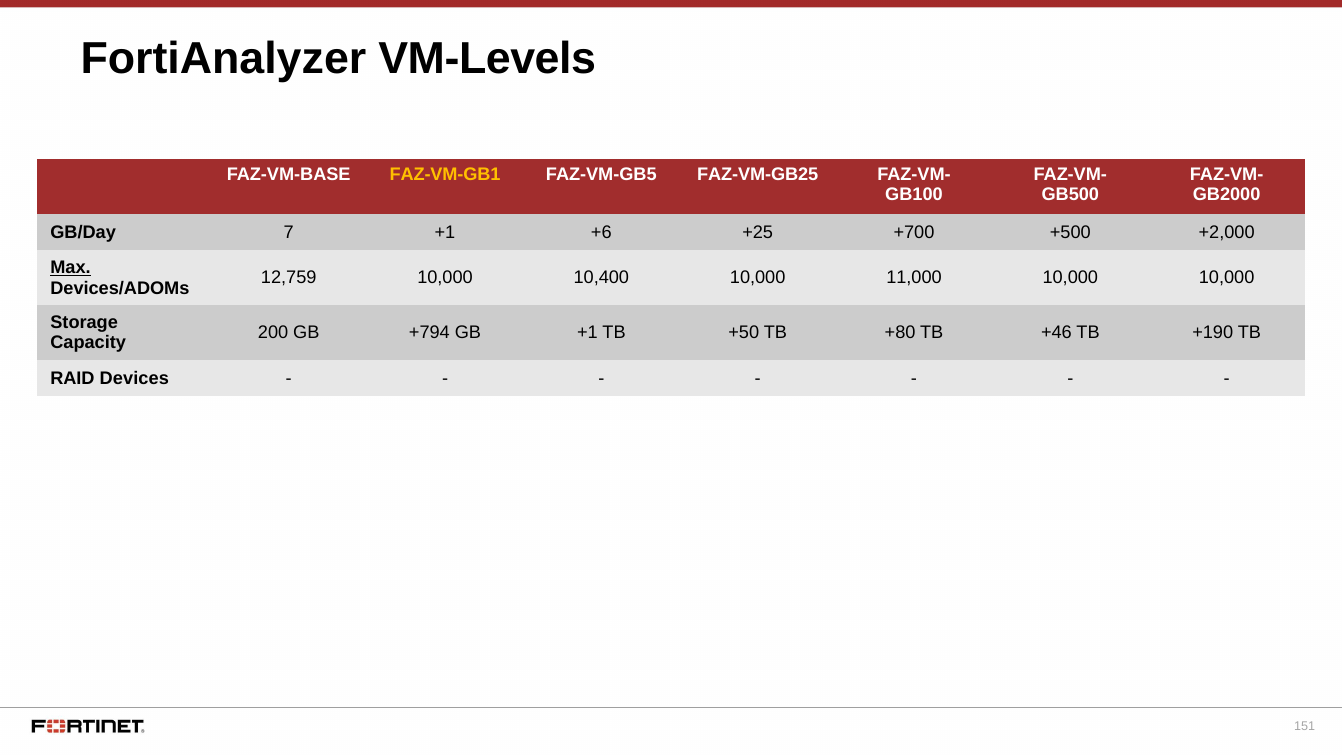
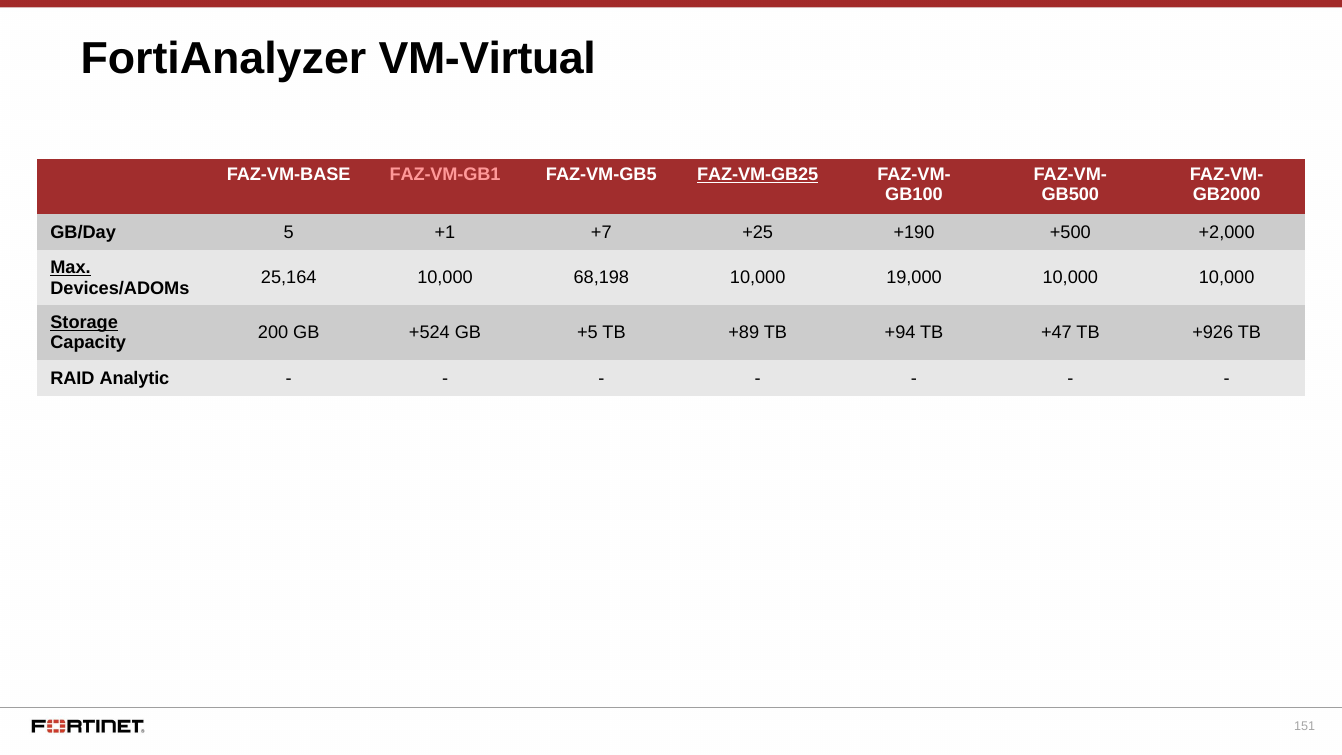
VM-Levels: VM-Levels -> VM-Virtual (487, 58)
FAZ-VM-GB1 colour: yellow -> pink (445, 174)
FAZ-VM-GB25 underline: none -> present (758, 174)
7: 7 -> 5 (289, 232)
+6: +6 -> +7 (601, 232)
+700: +700 -> +190 (914, 232)
12,759: 12,759 -> 25,164 (289, 278)
10,400: 10,400 -> 68,198 (601, 278)
11,000: 11,000 -> 19,000 (914, 278)
Storage underline: none -> present (84, 323)
+794: +794 -> +524 (429, 333)
GB +1: +1 -> +5 (587, 333)
+50: +50 -> +89 (744, 333)
+80: +80 -> +94 (900, 333)
+46: +46 -> +47 (1056, 333)
+190: +190 -> +926 (1213, 333)
Devices: Devices -> Analytic (134, 378)
